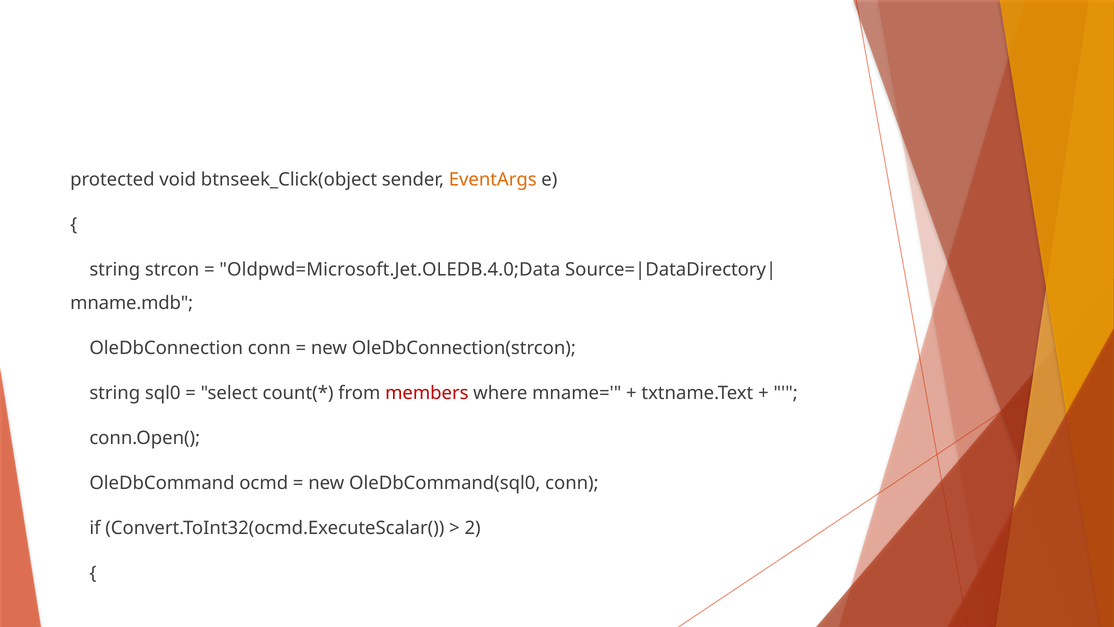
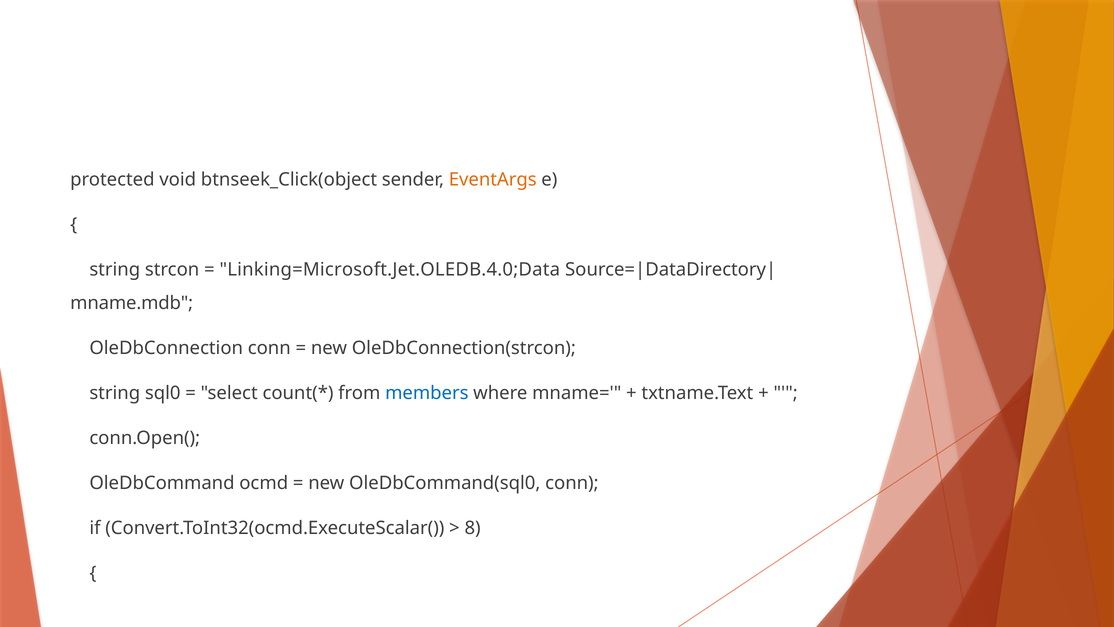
Oldpwd=Microsoft.Jet.OLEDB.4.0;Data: Oldpwd=Microsoft.Jet.OLEDB.4.0;Data -> Linking=Microsoft.Jet.OLEDB.4.0;Data (390, 270)
members colour: red -> blue (427, 393)
2: 2 -> 8 (473, 528)
